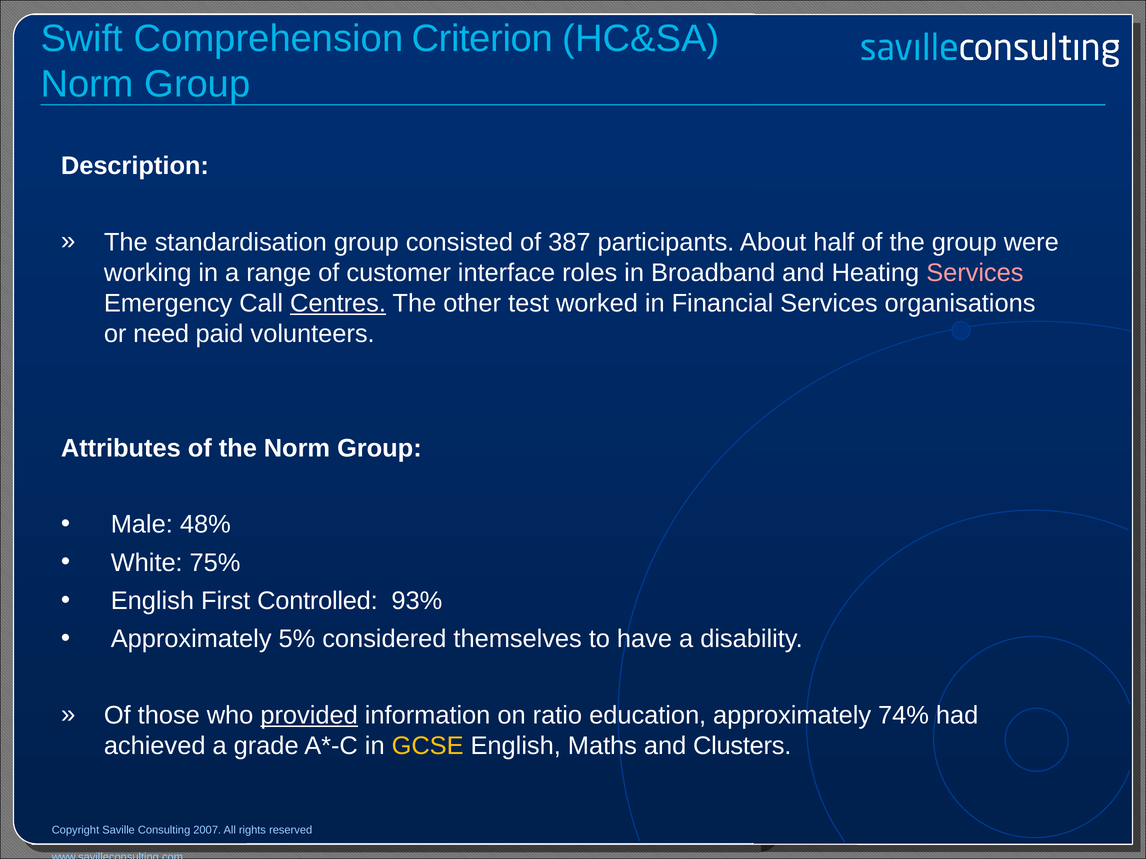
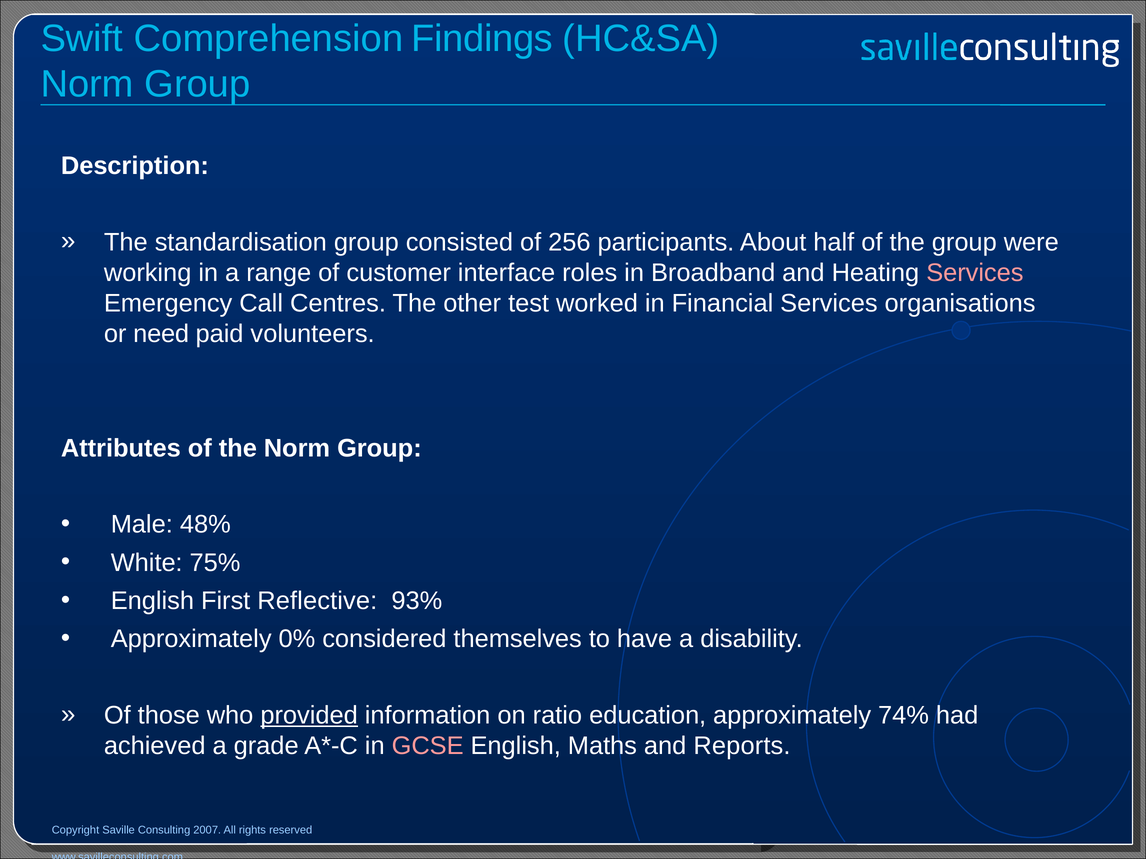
Criterion: Criterion -> Findings (482, 39)
387: 387 -> 256 (569, 242)
Centres underline: present -> none (338, 303)
Controlled: Controlled -> Reflective (317, 601)
5%: 5% -> 0% (297, 639)
GCSE colour: yellow -> pink (428, 746)
Clusters: Clusters -> Reports (742, 746)
